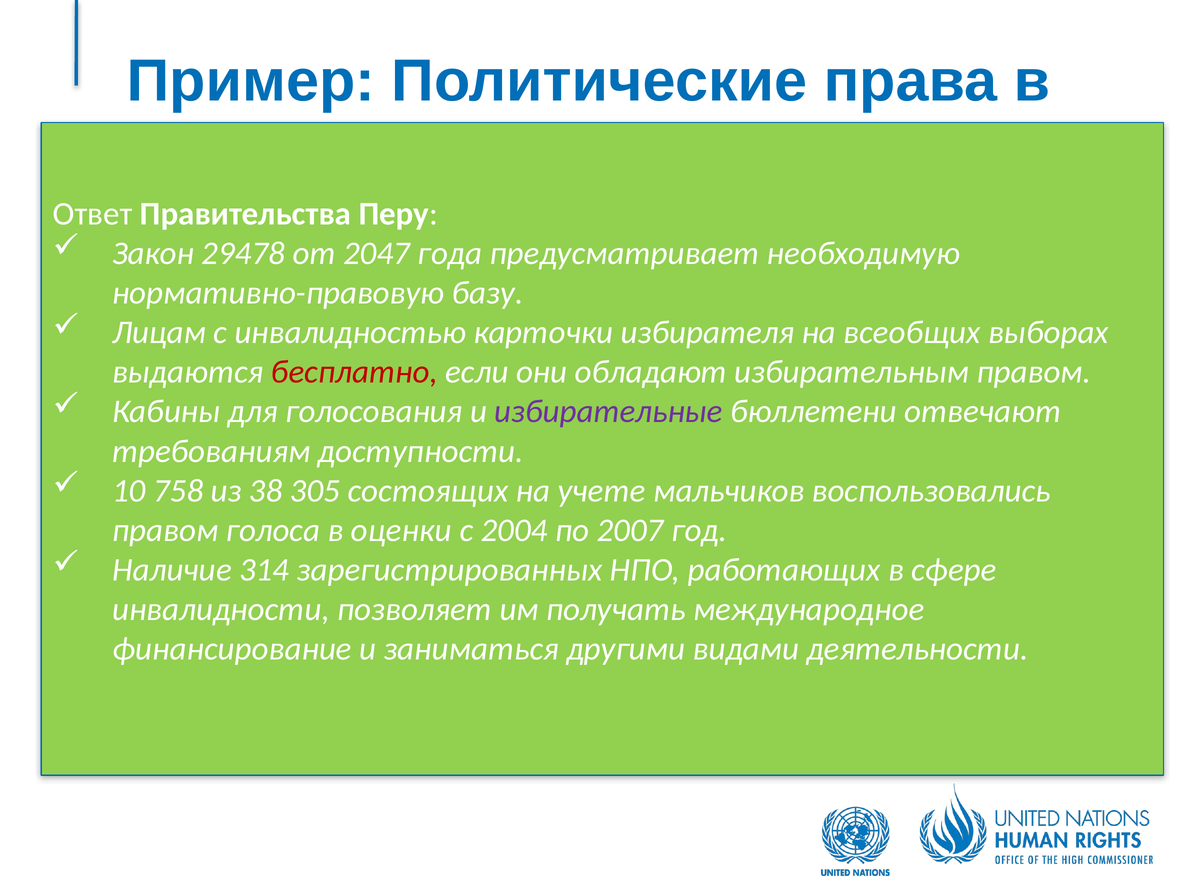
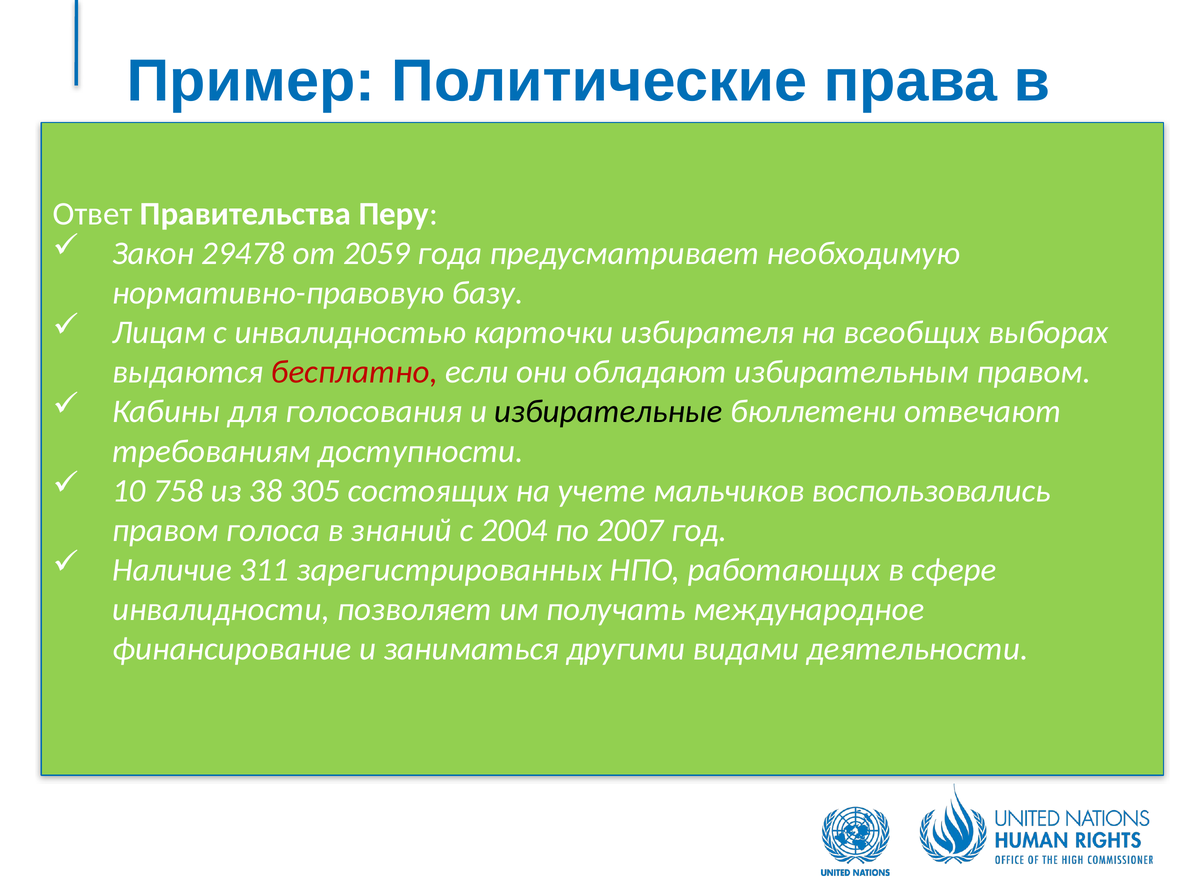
2047: 2047 -> 2059 (377, 253)
избирательные colour: purple -> black (609, 412)
оценки: оценки -> знаний (401, 530)
314: 314 -> 311 (264, 570)
